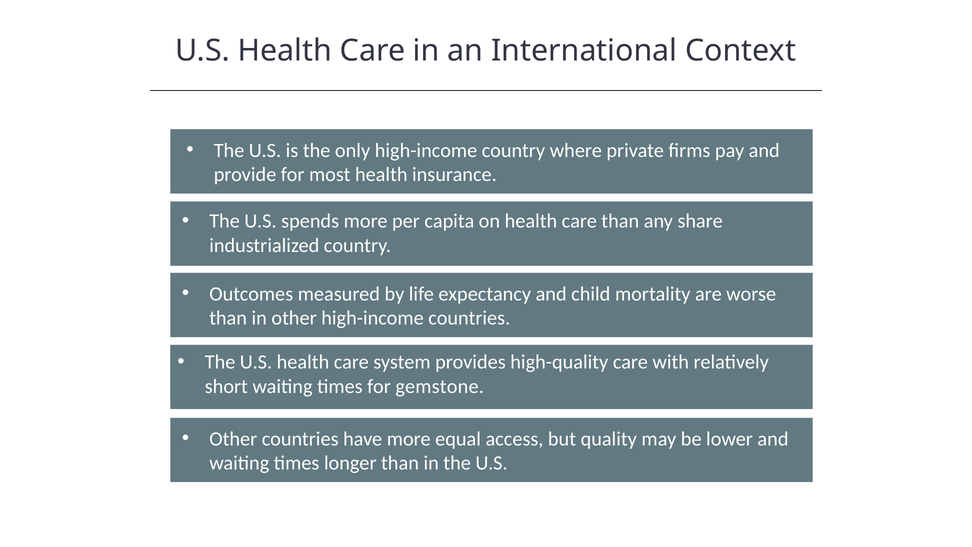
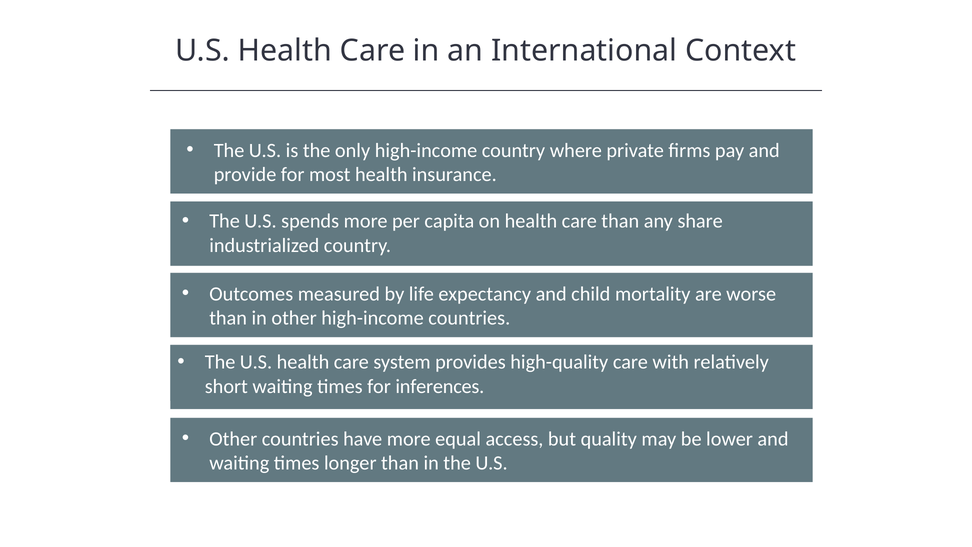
gemstone: gemstone -> inferences (440, 386)
